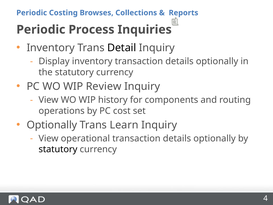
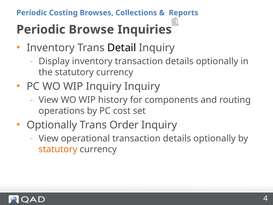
Process: Process -> Browse (91, 30)
WIP Review: Review -> Inquiry (104, 86)
Learn: Learn -> Order (124, 125)
statutory colour: black -> orange (58, 149)
